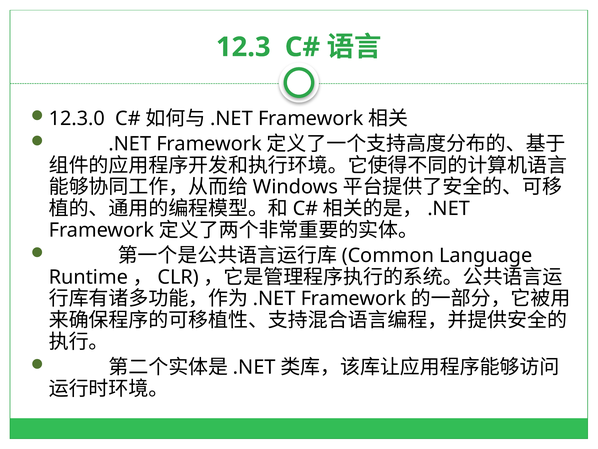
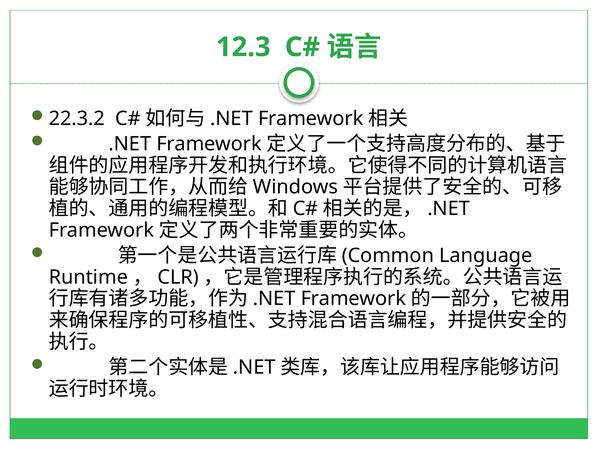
12.3.0: 12.3.0 -> 22.3.2 (77, 118)
